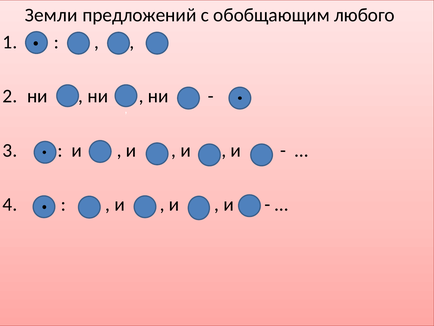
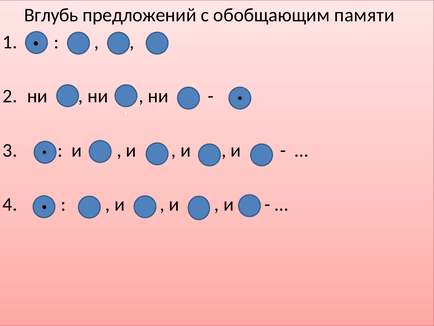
Земли: Земли -> Вглубь (51, 15)
любого: любого -> памяти (364, 15)
